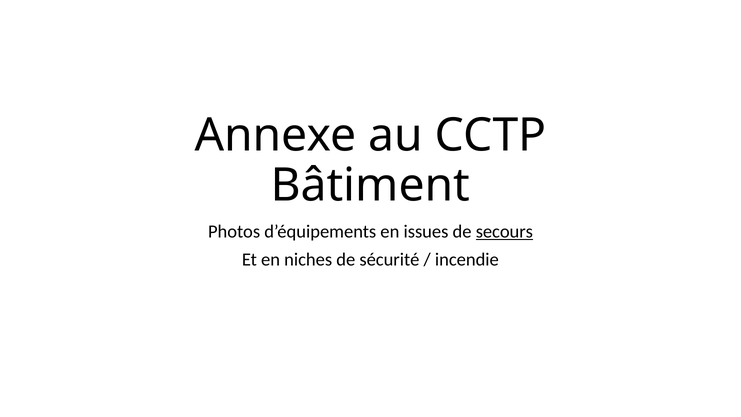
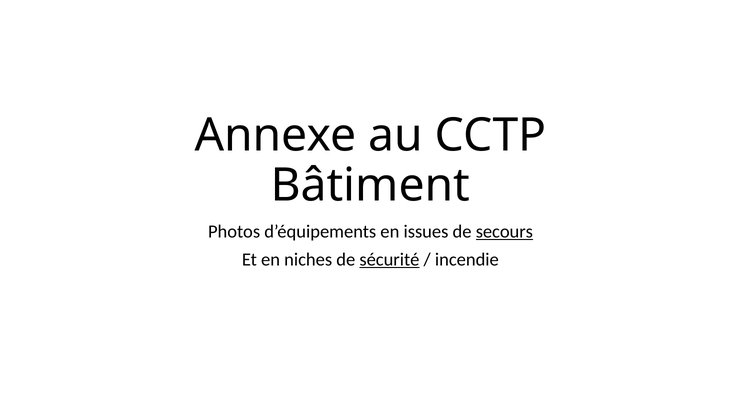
sécurité underline: none -> present (389, 259)
